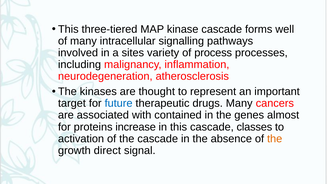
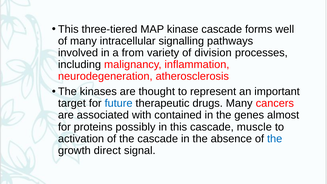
sites: sites -> from (133, 53)
process: process -> division (213, 53)
increase: increase -> possibly (136, 127)
classes: classes -> muscle (254, 127)
the colour: orange -> blue (275, 139)
